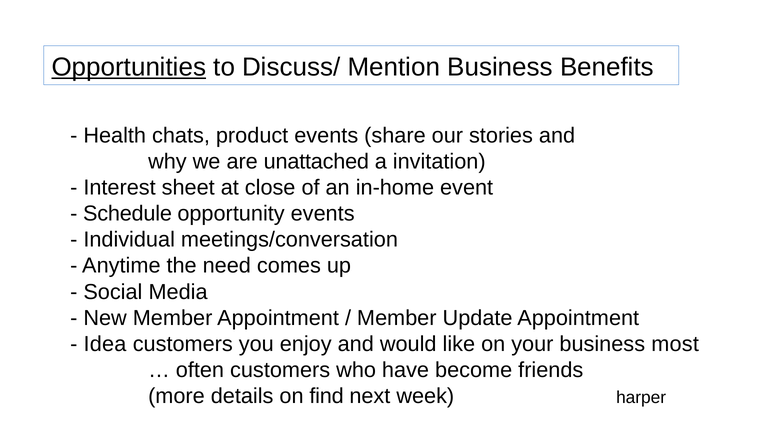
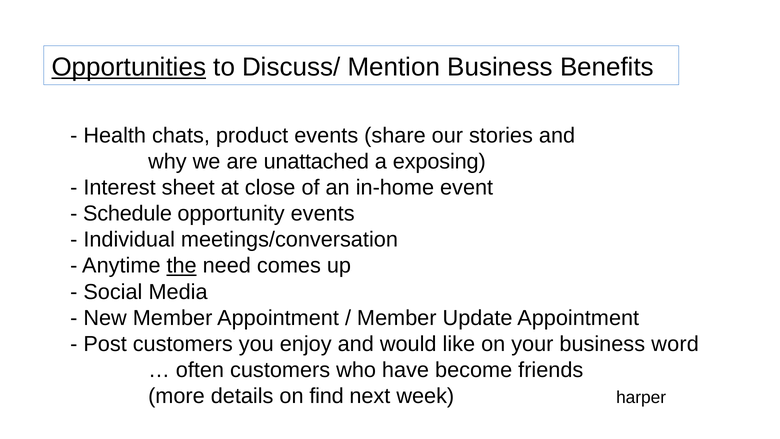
invitation: invitation -> exposing (439, 162)
the underline: none -> present (182, 266)
Idea: Idea -> Post (105, 344)
most: most -> word (675, 344)
